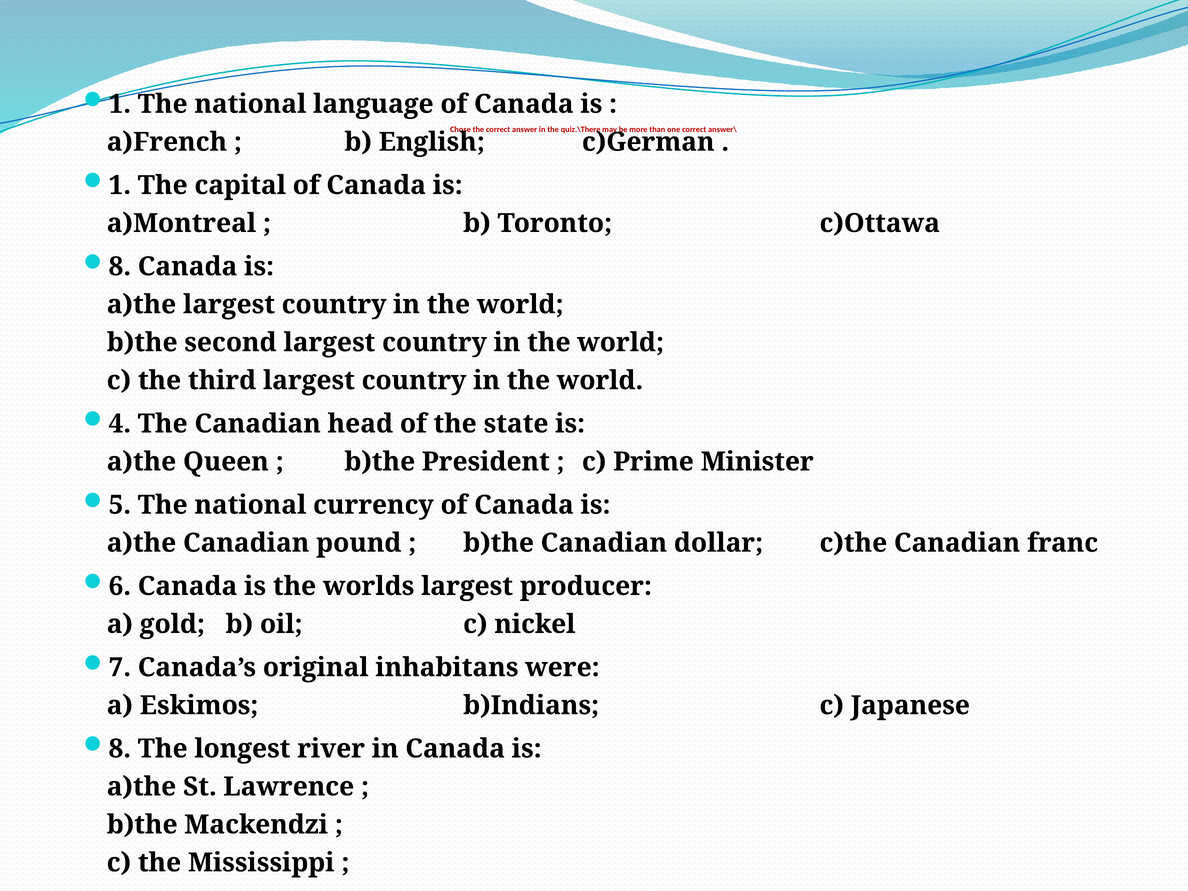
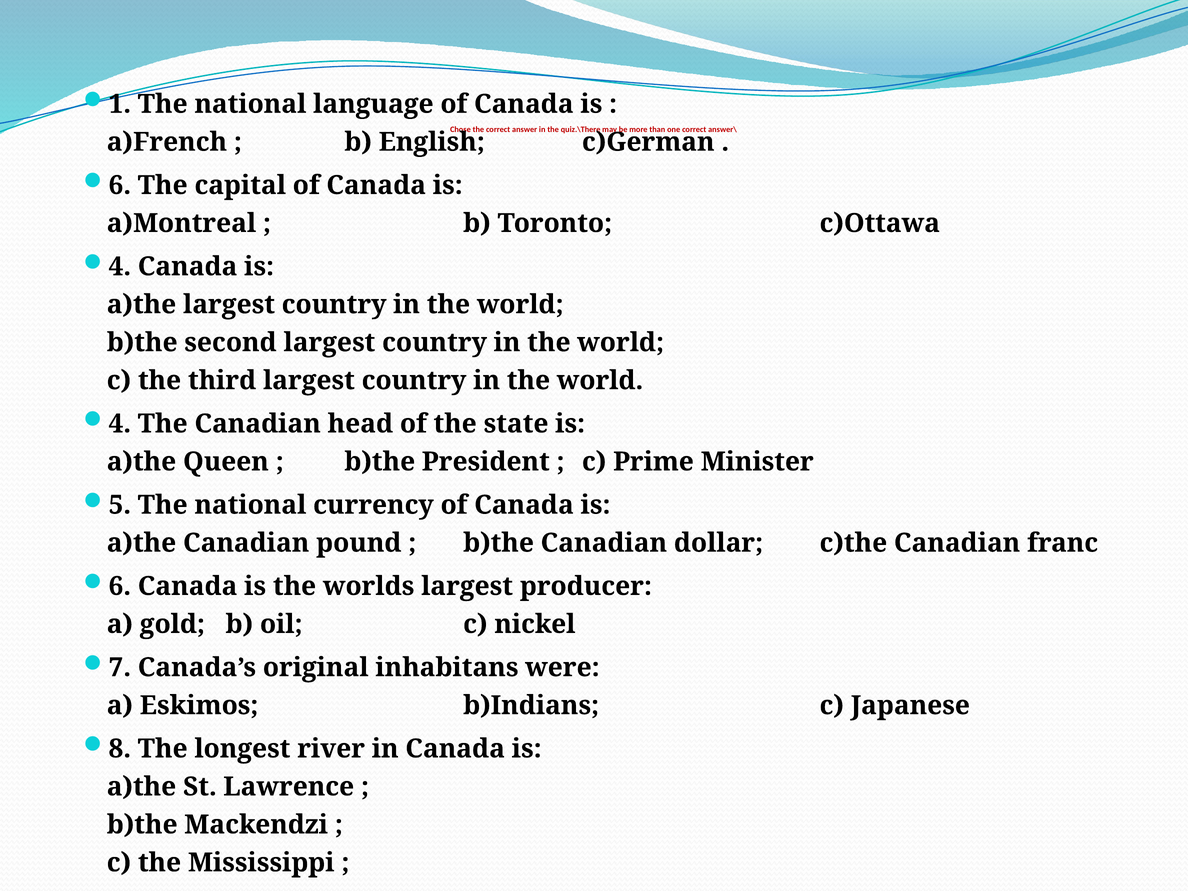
1: 1 -> 6 (120, 185)
8: 8 -> 4 (120, 267)
